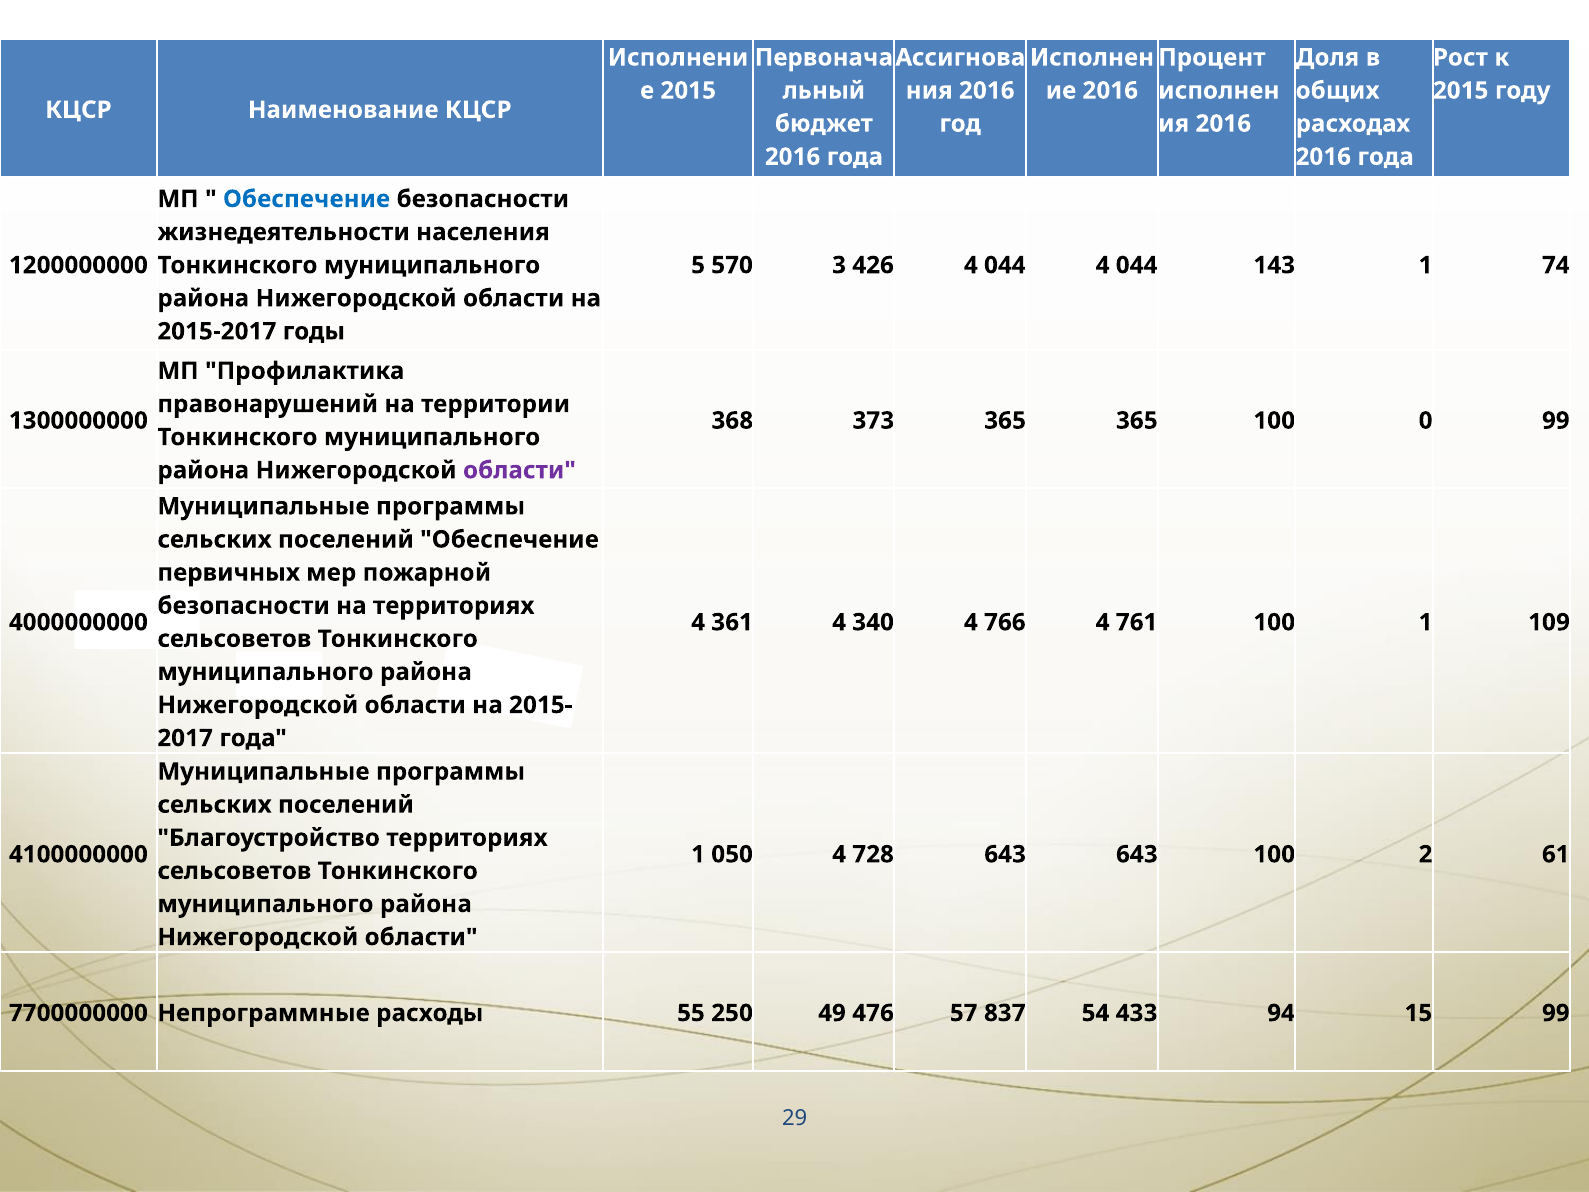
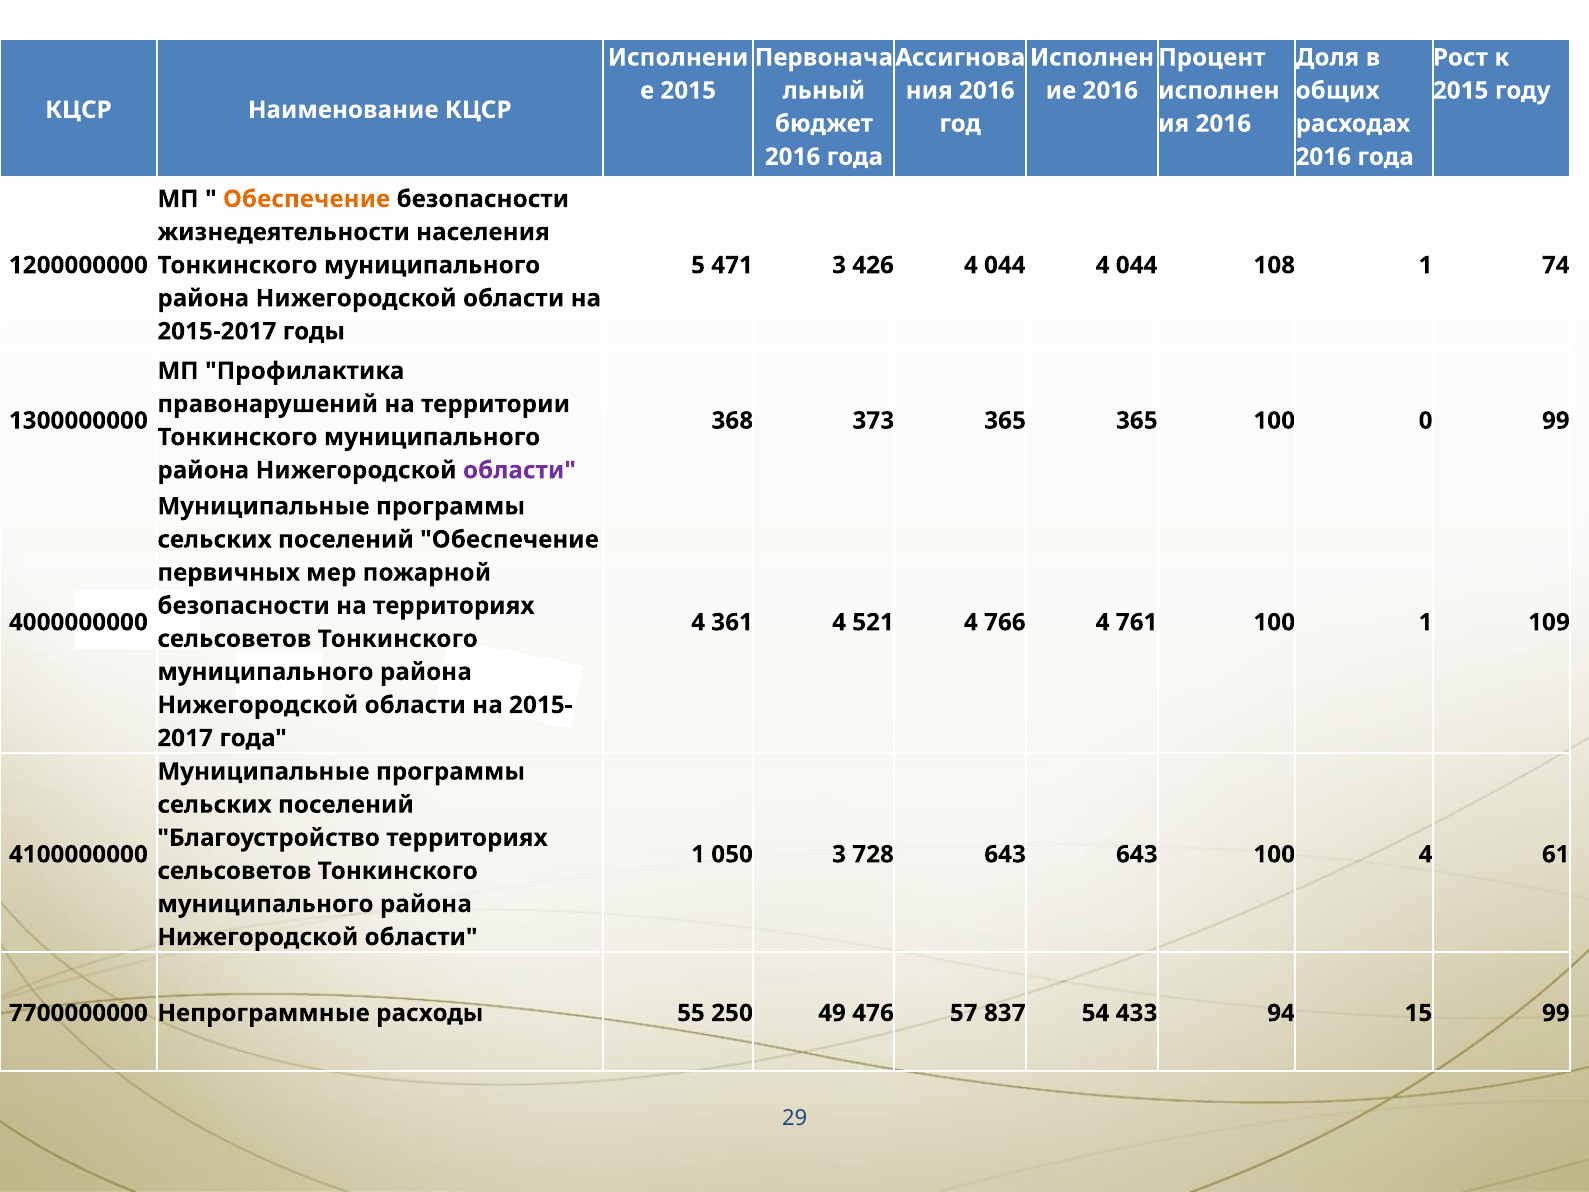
Обеспечение colour: blue -> orange (307, 199)
570: 570 -> 471 (732, 265)
143: 143 -> 108 (1274, 265)
340: 340 -> 521 (873, 622)
050 4: 4 -> 3 (839, 854)
100 2: 2 -> 4 (1426, 854)
